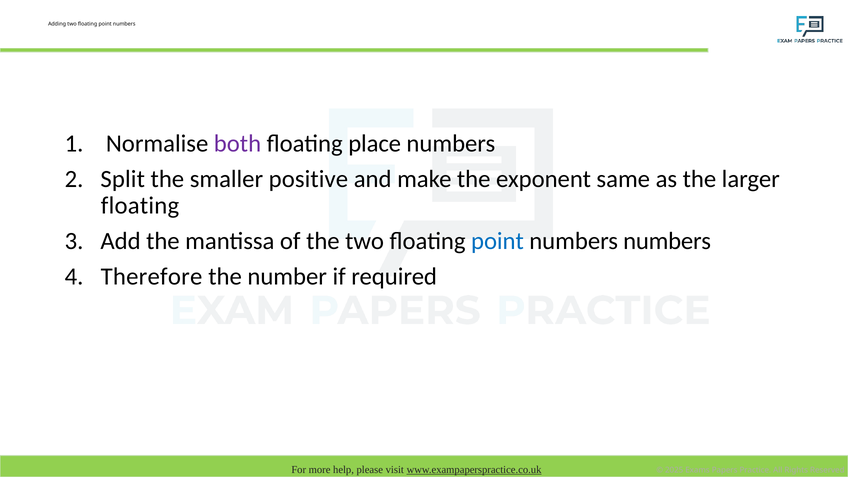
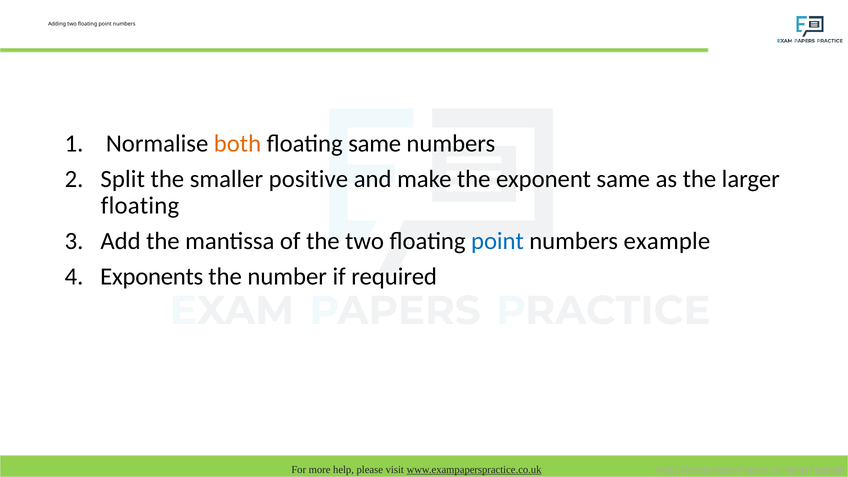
both colour: purple -> orange (237, 143)
floating place: place -> same (375, 143)
numbers numbers: numbers -> example (667, 241)
Therefore: Therefore -> Exponents (152, 277)
